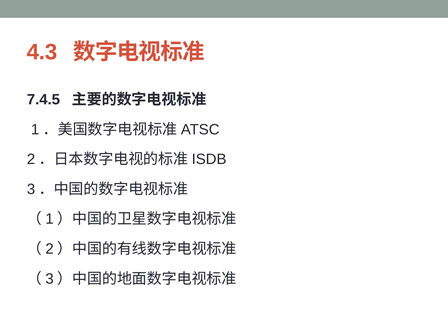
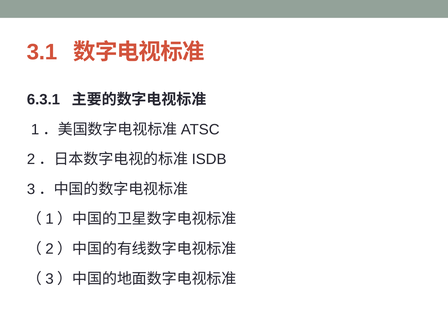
4.3: 4.3 -> 3.1 (42, 52)
7.4.5: 7.4.5 -> 6.3.1 (43, 100)
